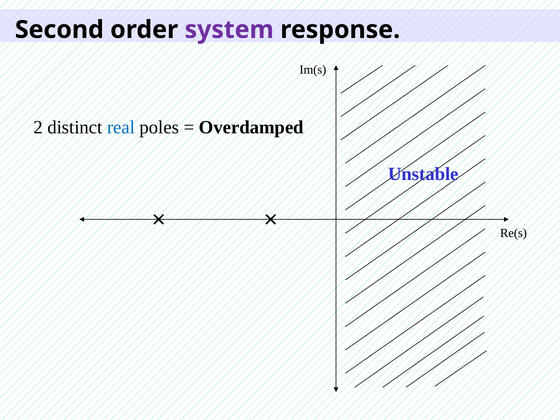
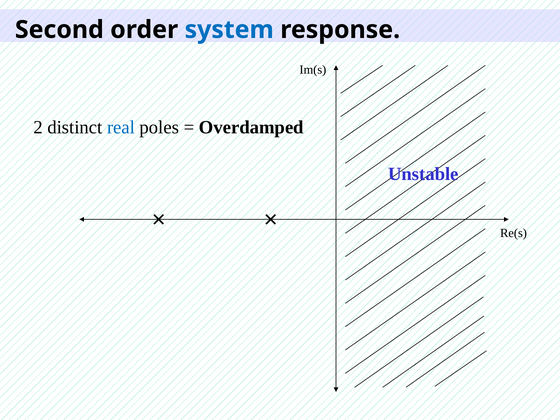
system colour: purple -> blue (229, 30)
